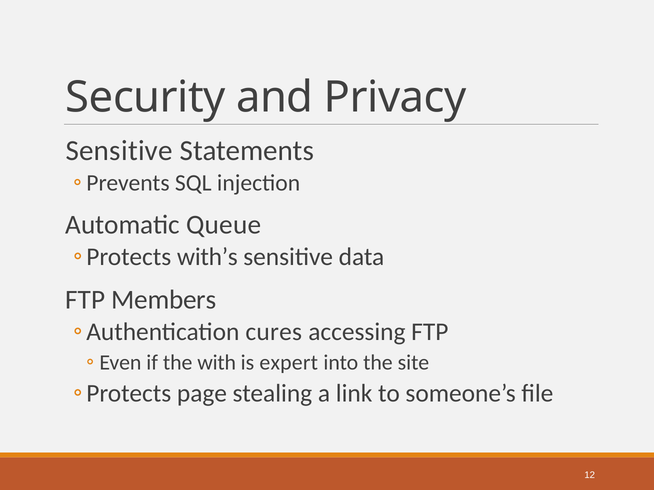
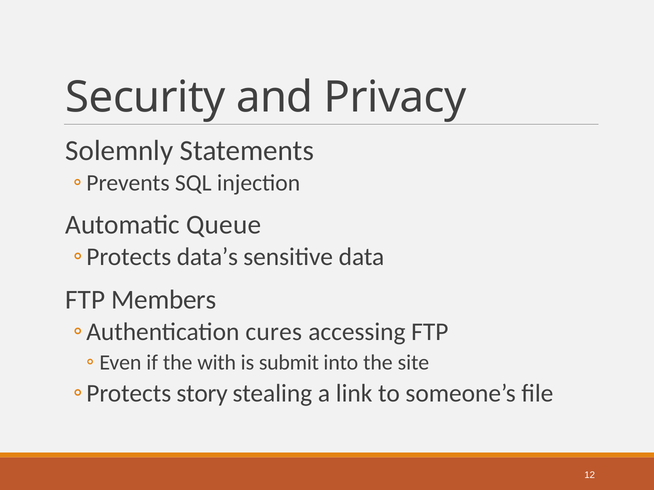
Sensitive: Sensitive -> Solemnly (119, 151)
with’s: with’s -> data’s (207, 257)
expert: expert -> submit (289, 363)
page: page -> story (202, 394)
